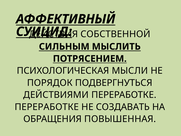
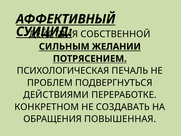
МЫСЛИТЬ: МЫСЛИТЬ -> ЖЕЛАНИИ (116, 47)
МЫСЛИ: МЫСЛИ -> ПЕЧАЛЬ (130, 71)
ПОРЯДОК: ПОРЯДОК -> ПРОБЛЕМ (50, 83)
ПЕРЕРАБОТКЕ: ПЕРЕРАБОТКЕ -> КОНКРЕТНОМ (47, 107)
